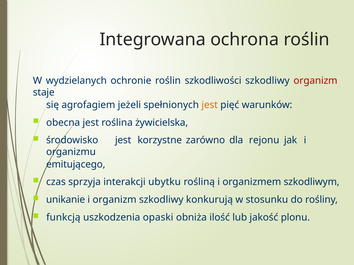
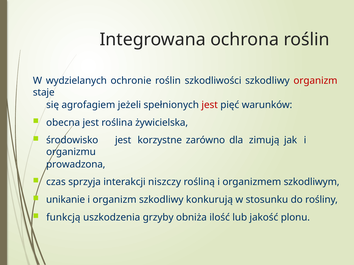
jest colour: orange -> red (210, 105)
rejonu: rejonu -> zimują (264, 140)
emitującego: emitującego -> prowadzona (76, 165)
ubytku: ubytku -> niszczy (165, 182)
opaski: opaski -> grzyby (158, 218)
